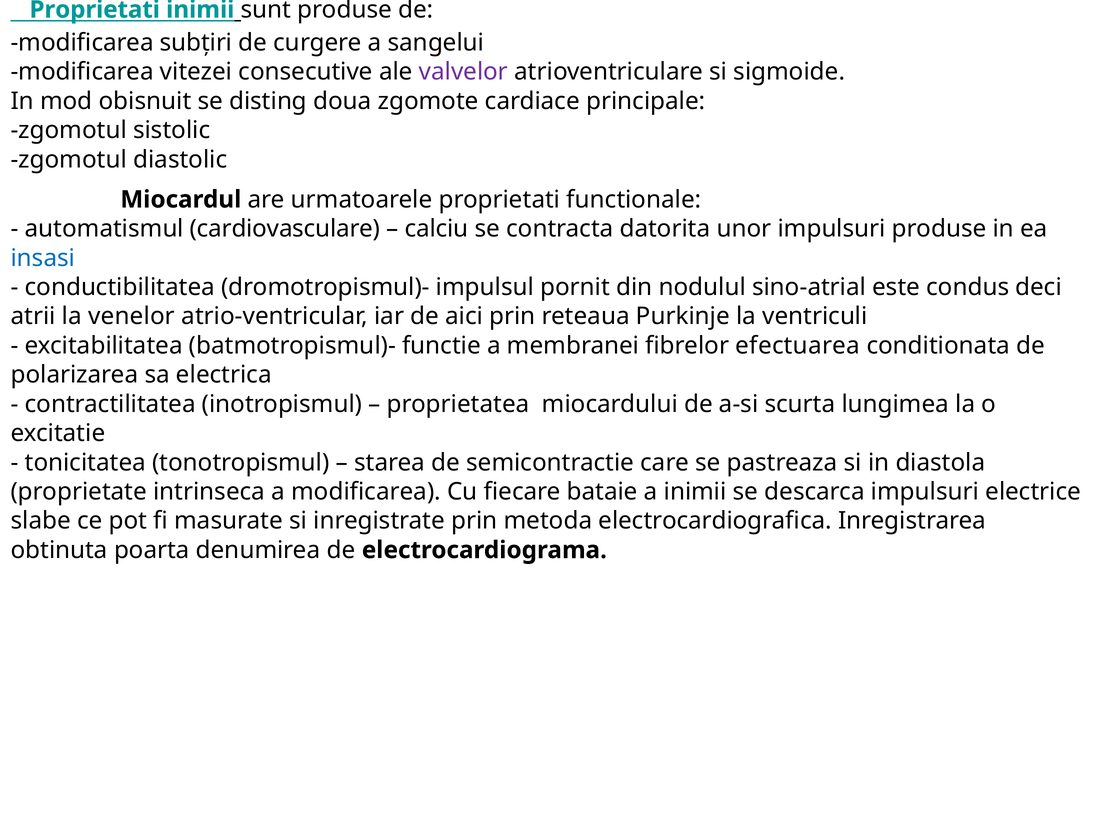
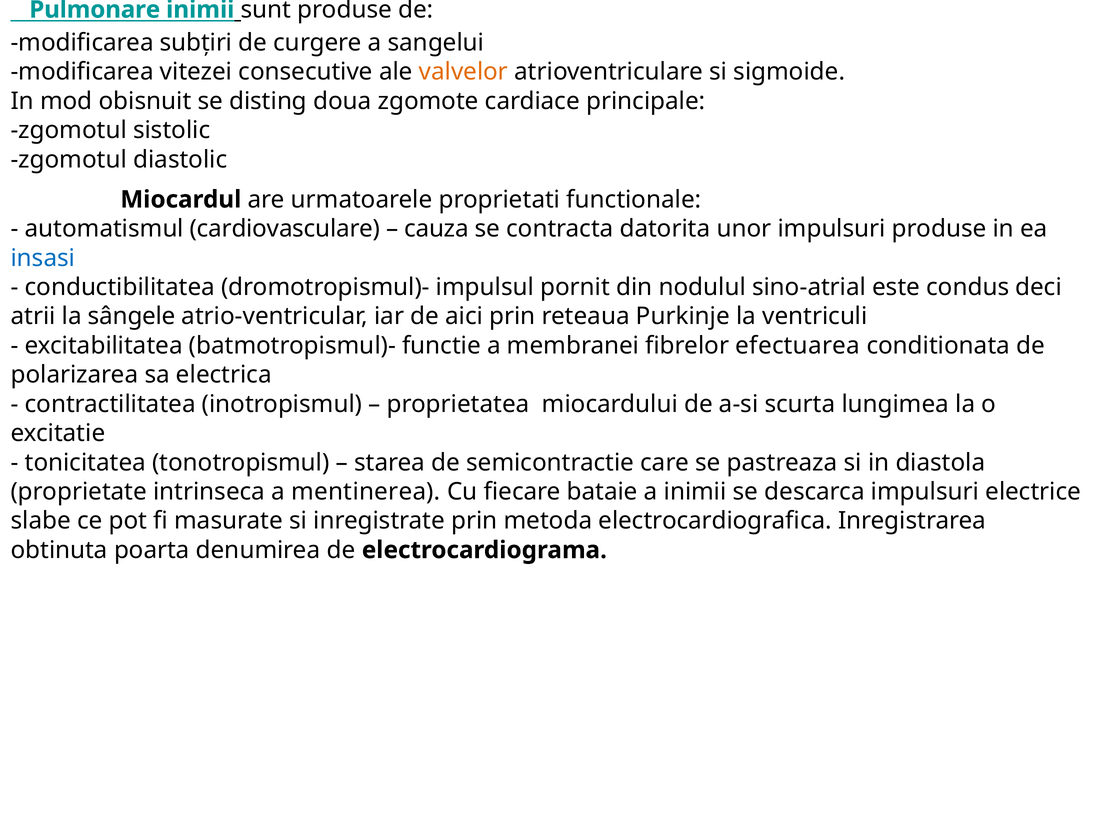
Proprietati: Proprietati -> Pulmonare (95, 10)
valvelor colour: purple -> orange (463, 72)
calciu: calciu -> cauza (437, 229)
venelor: venelor -> sângele (132, 316)
a modificarea: modificarea -> mentinerea (366, 492)
